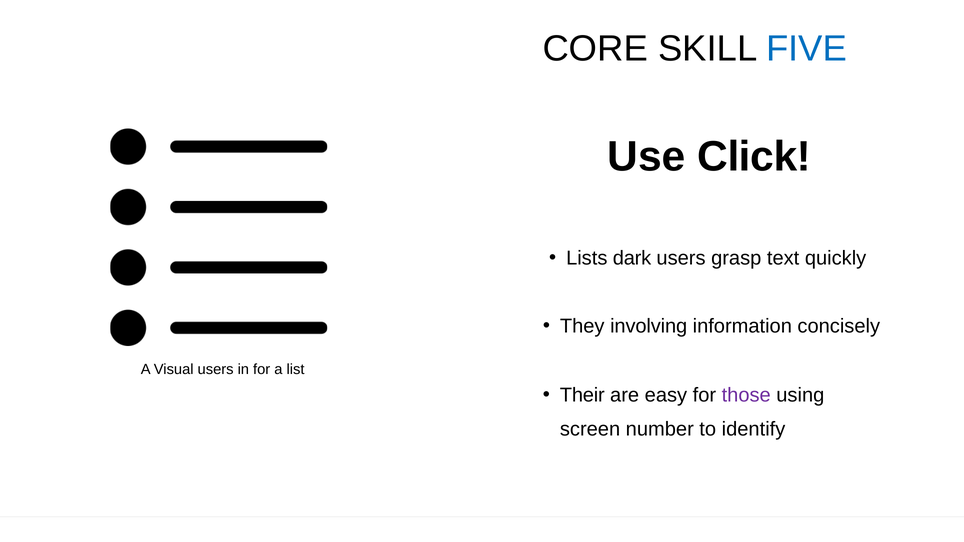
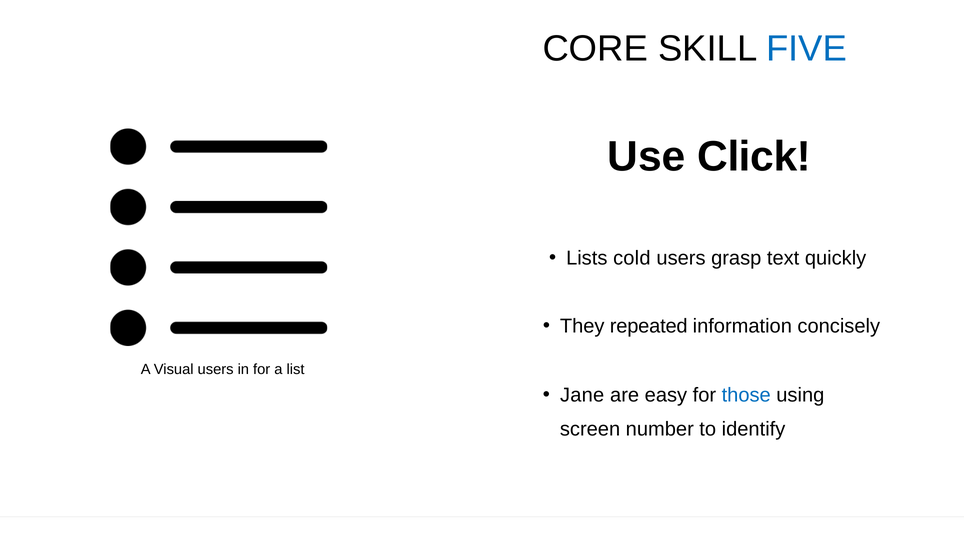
dark: dark -> cold (632, 258)
involving: involving -> repeated (649, 326)
Their: Their -> Jane (582, 395)
those colour: purple -> blue (746, 395)
